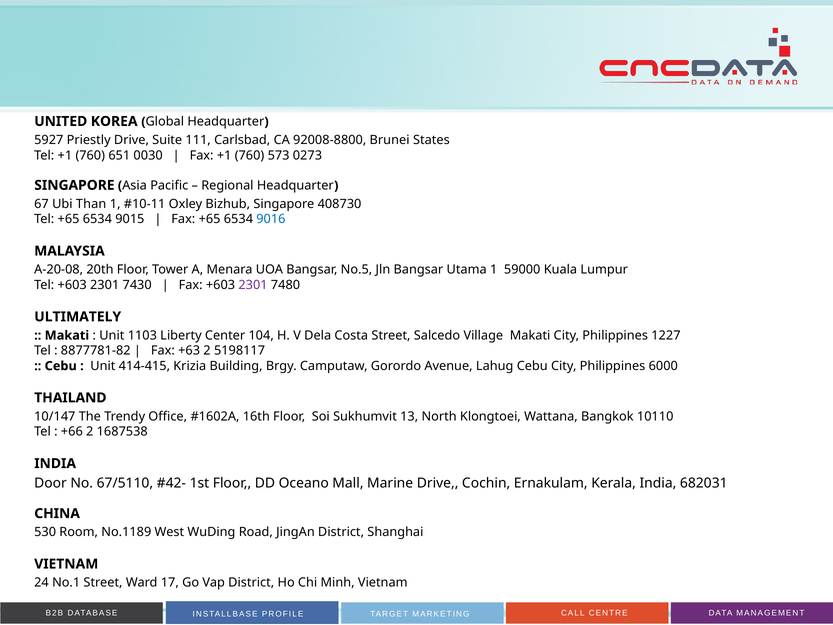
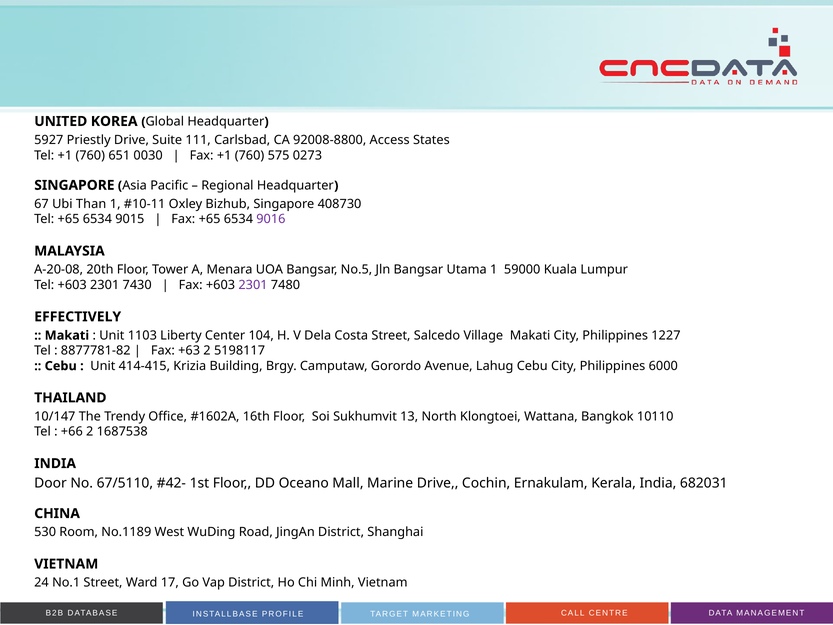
Brunei: Brunei -> Access (390, 140)
573: 573 -> 575 (279, 155)
9016 colour: blue -> purple (271, 219)
ULTIMATELY: ULTIMATELY -> EFFECTIVELY (78, 317)
